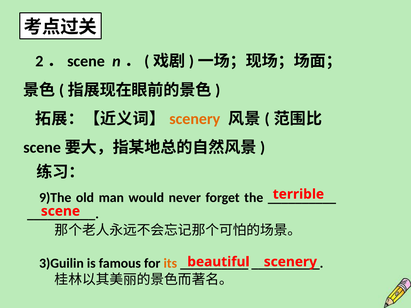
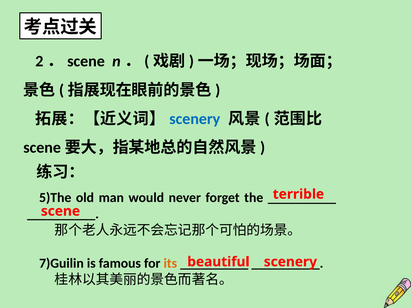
scenery colour: orange -> blue (195, 119)
9)The: 9)The -> 5)The (55, 198)
3)Guilin: 3)Guilin -> 7)Guilin (61, 264)
